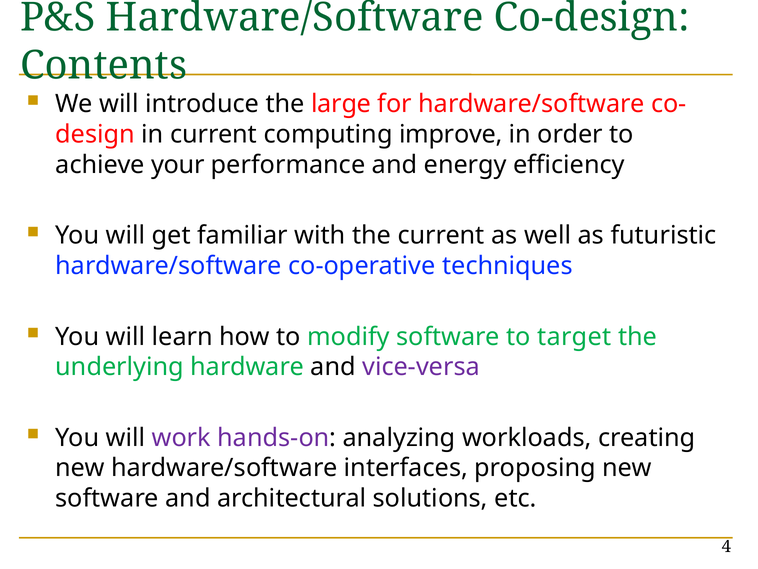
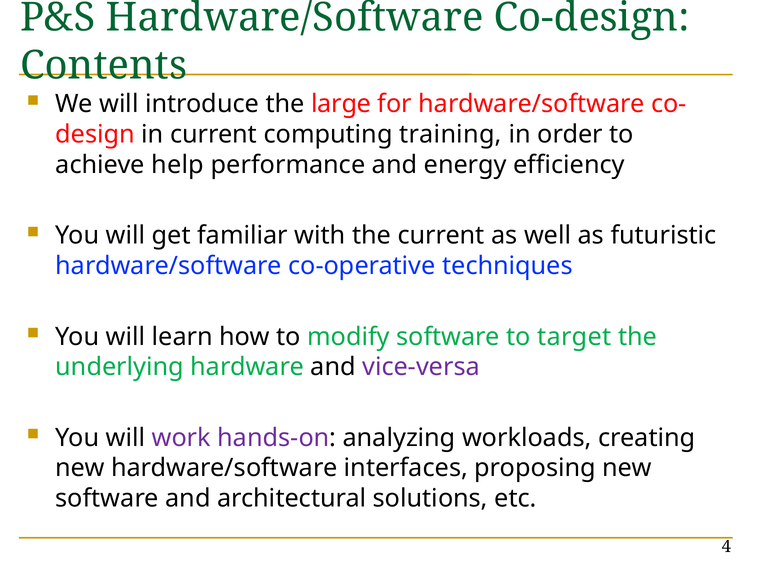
improve: improve -> training (451, 134)
your: your -> help (178, 165)
